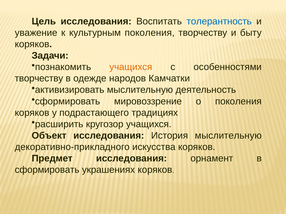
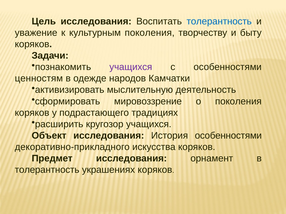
учащихся colour: orange -> purple (131, 67)
творчеству: творчеству -> ценностям (39, 79)
История мыслительную: мыслительную -> особенностями (228, 136)
сформировать: сформировать -> толерантность (47, 170)
